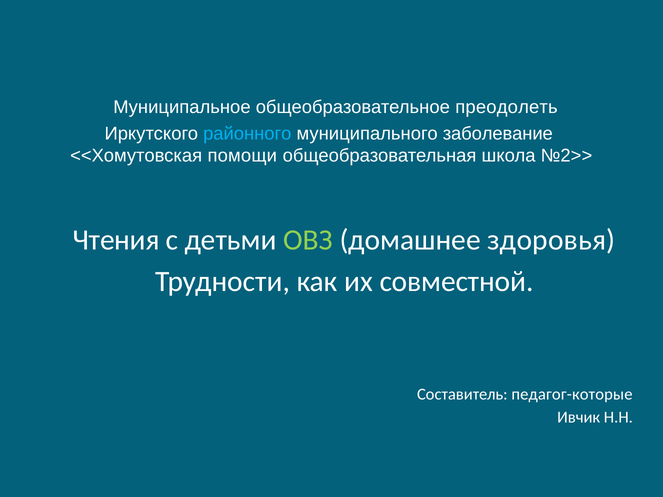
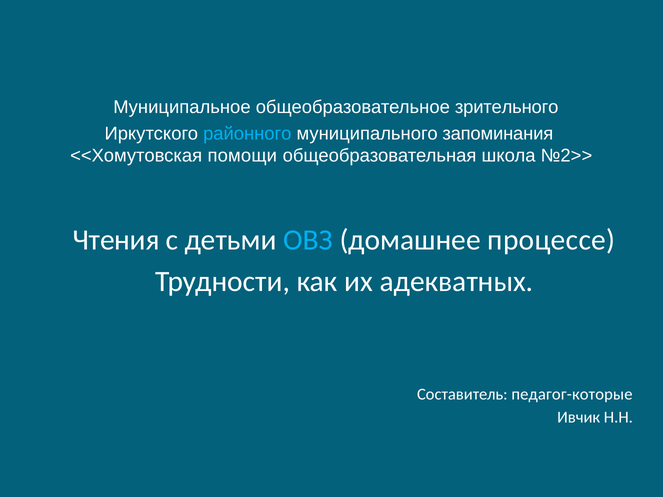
преодолеть: преодолеть -> зрительного (507, 107)
заболевание: заболевание -> запоминания (498, 134)
ОВЗ colour: light green -> light blue (308, 240)
здоровья: здоровья -> процессе (551, 240)
совместной: совместной -> адекватных (457, 282)
